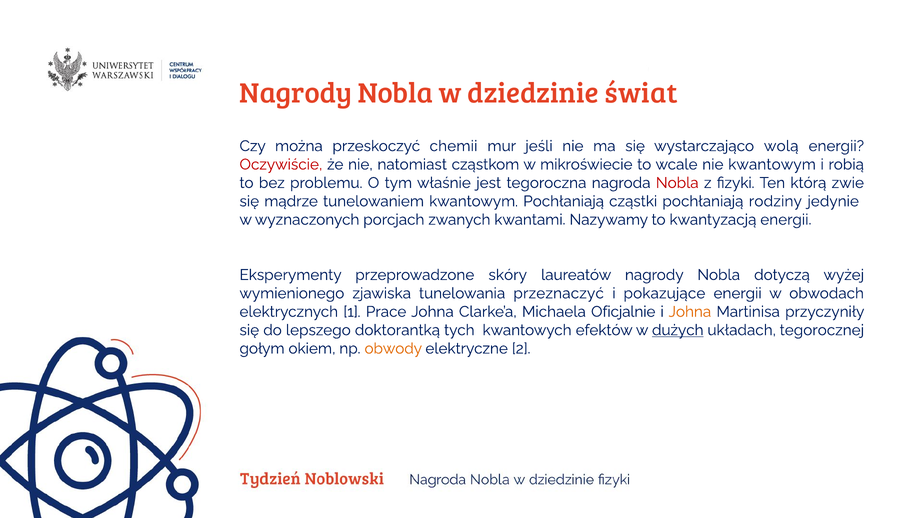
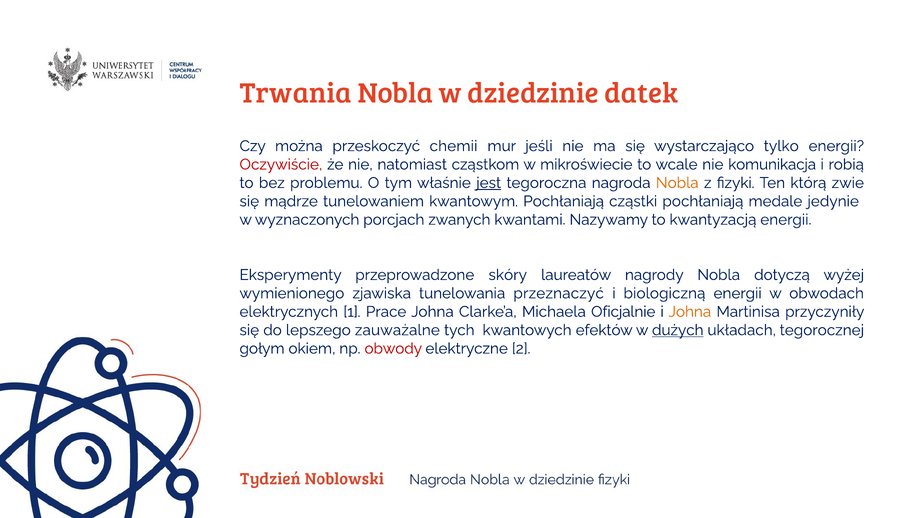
Nagrody: Nagrody -> Trwania (296, 93)
świat: świat -> datek (641, 93)
wolą: wolą -> tylko (781, 146)
nie kwantowym: kwantowym -> komunikacja (772, 164)
jest underline: none -> present (489, 183)
Nobla colour: red -> orange (677, 183)
rodziny: rodziny -> medale (775, 201)
pokazujące: pokazujące -> biologiczną (664, 293)
doktorantką: doktorantką -> zauważalne (397, 330)
obwody colour: orange -> red (393, 349)
